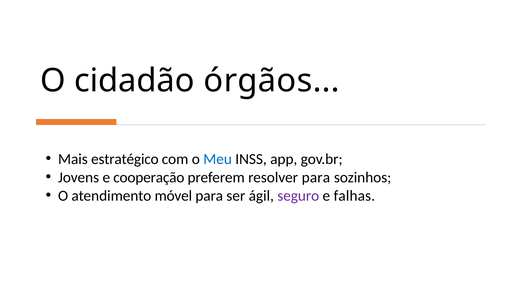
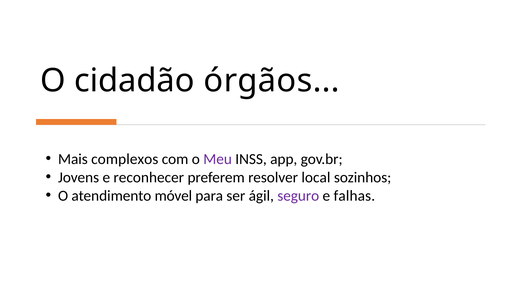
estratégico: estratégico -> complexos (125, 159)
Meu colour: blue -> purple (218, 159)
cooperação: cooperação -> reconhecer (149, 178)
resolver para: para -> local (316, 178)
